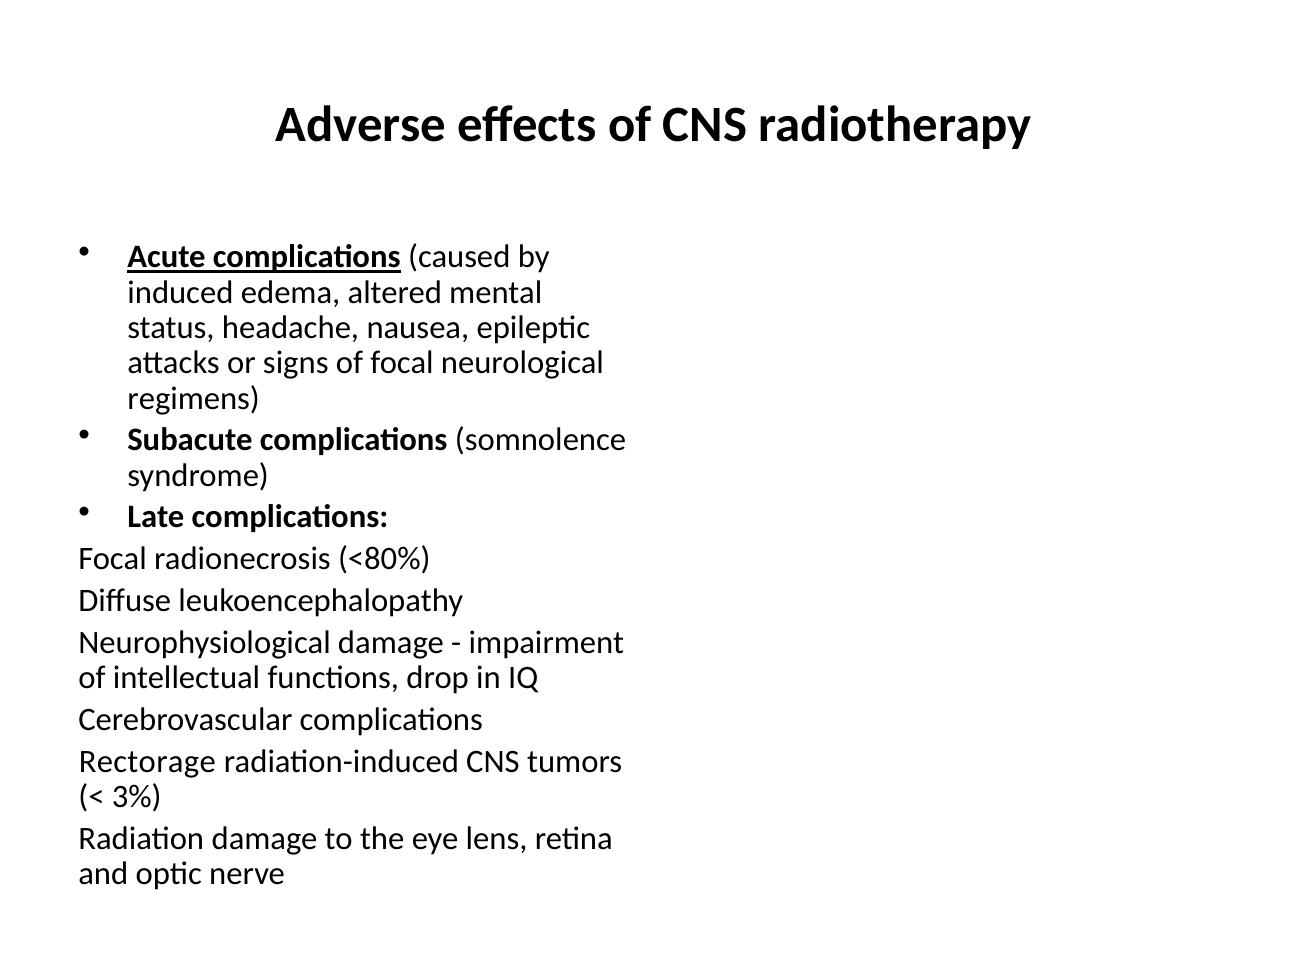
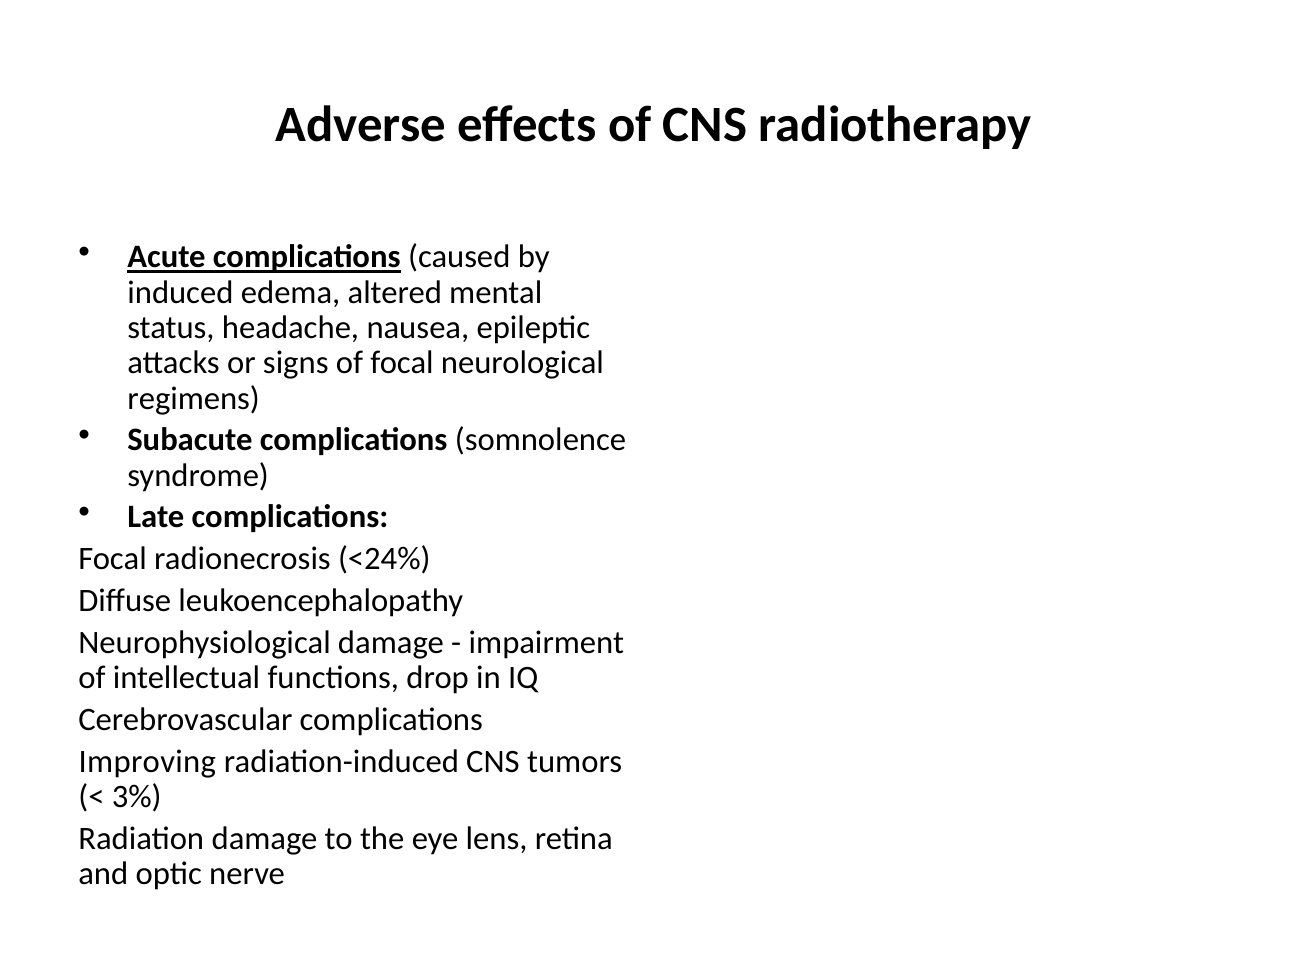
<80%: <80% -> <24% (384, 559)
Rectorage: Rectorage -> Improving (147, 761)
